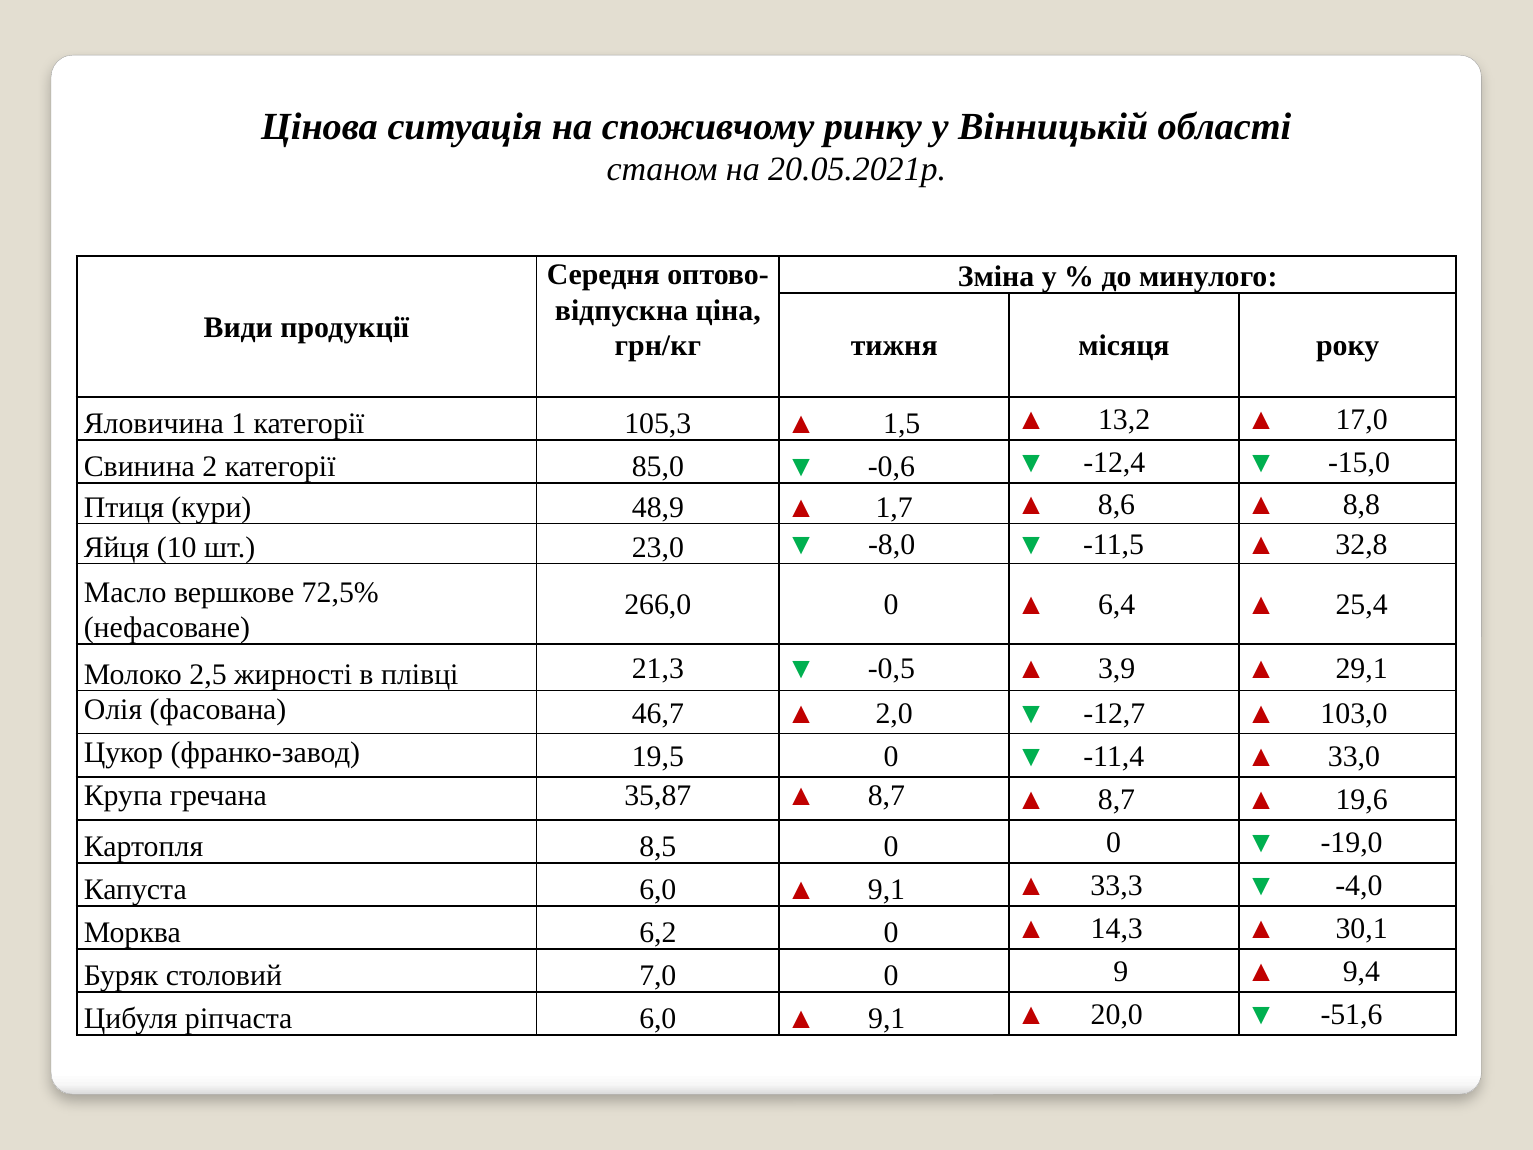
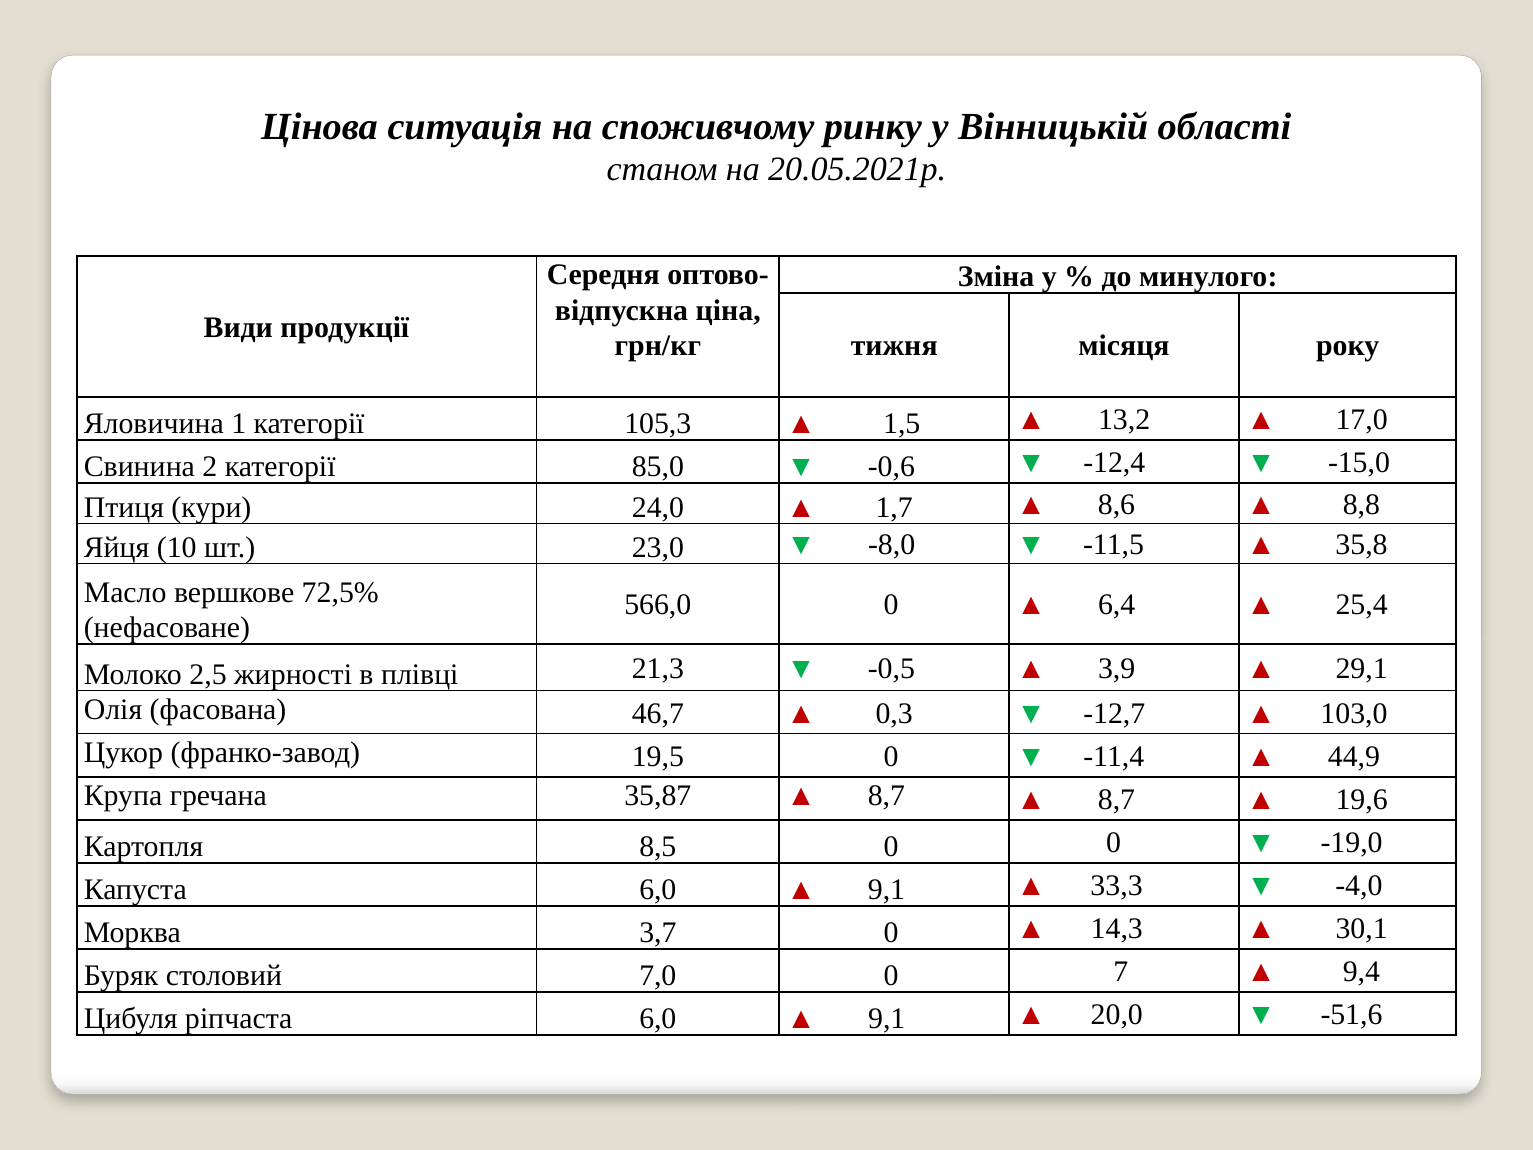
48,9: 48,9 -> 24,0 (658, 507)
32,8: 32,8 -> 35,8 (1362, 545)
266,0: 266,0 -> 566,0 (658, 605)
2,0: 2,0 -> 0,3 (894, 713)
33,0: 33,0 -> 44,9 (1354, 756)
6,2: 6,2 -> 3,7 (658, 933)
9: 9 -> 7 (1121, 972)
